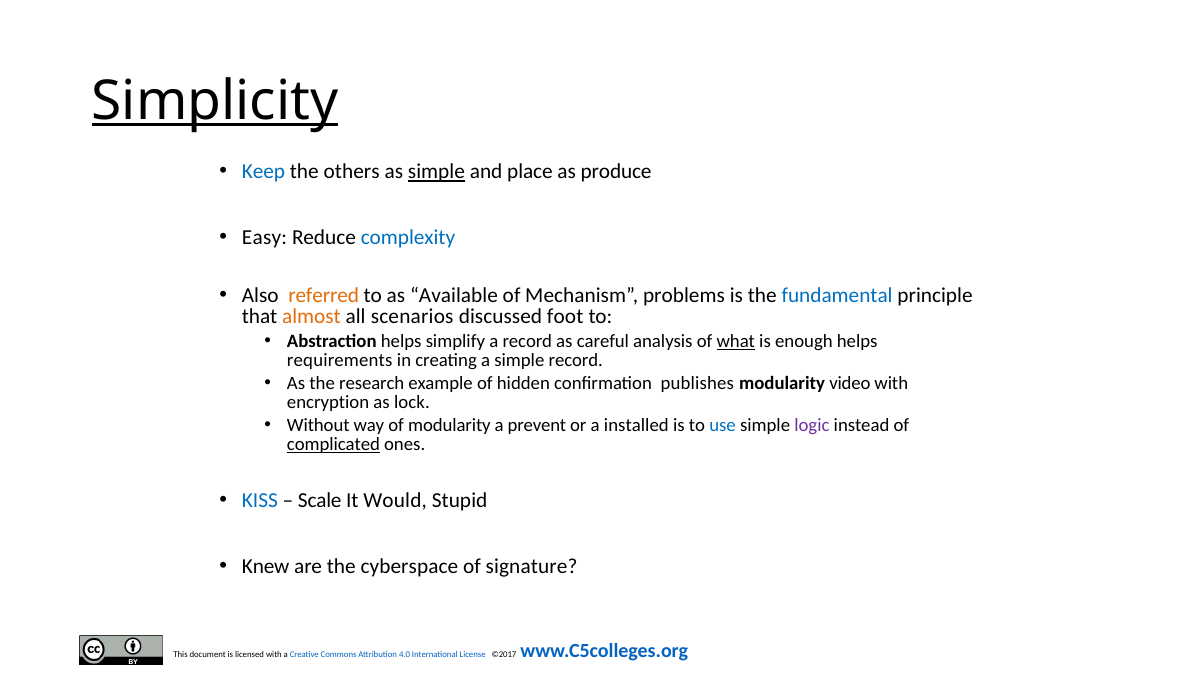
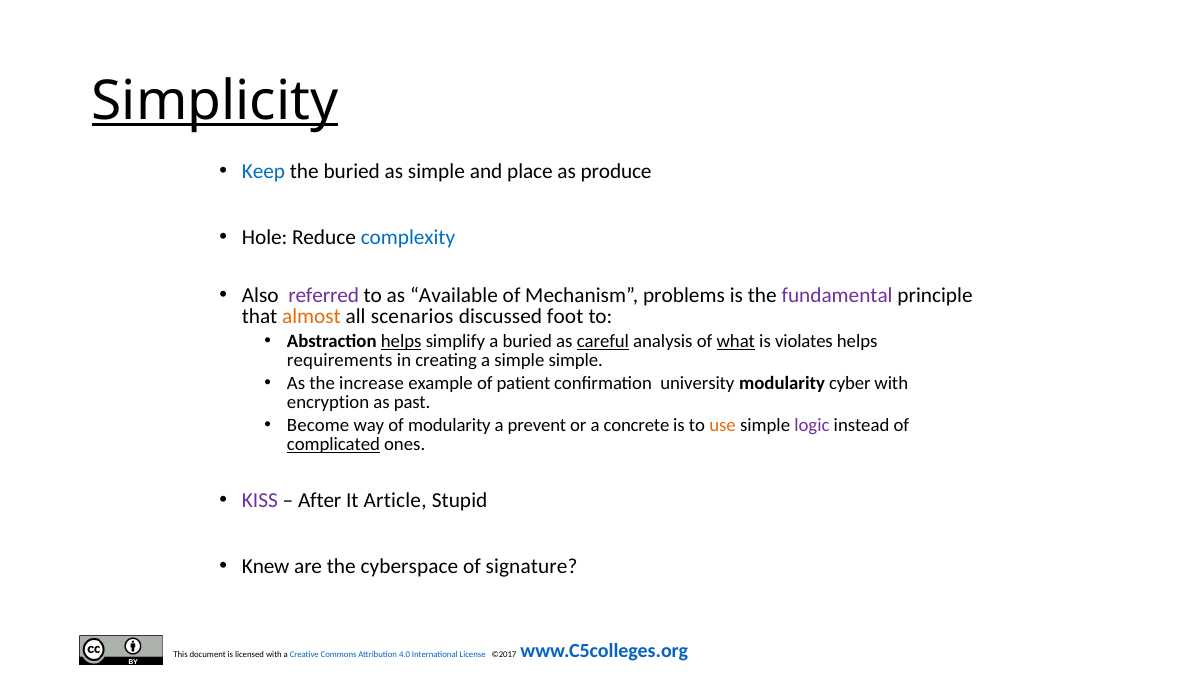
the others: others -> buried (352, 172)
simple underline: present -> none (436, 172)
Easy: Easy -> Hole (265, 238)
referred colour: orange -> purple (324, 296)
fundamental colour: blue -> purple (837, 296)
helps underline: none -> present (401, 342)
a record: record -> buried (527, 342)
careful underline: none -> present (603, 342)
enough: enough -> violates (804, 342)
simple record: record -> simple (576, 360)
research: research -> increase (372, 384)
hidden: hidden -> patient (523, 384)
publishes: publishes -> university (697, 384)
video: video -> cyber (850, 384)
lock: lock -> past (412, 402)
Without: Without -> Become (318, 426)
installed: installed -> concrete (636, 426)
use colour: blue -> orange (722, 426)
KISS colour: blue -> purple (260, 501)
Scale: Scale -> After (320, 501)
Would: Would -> Article (395, 501)
